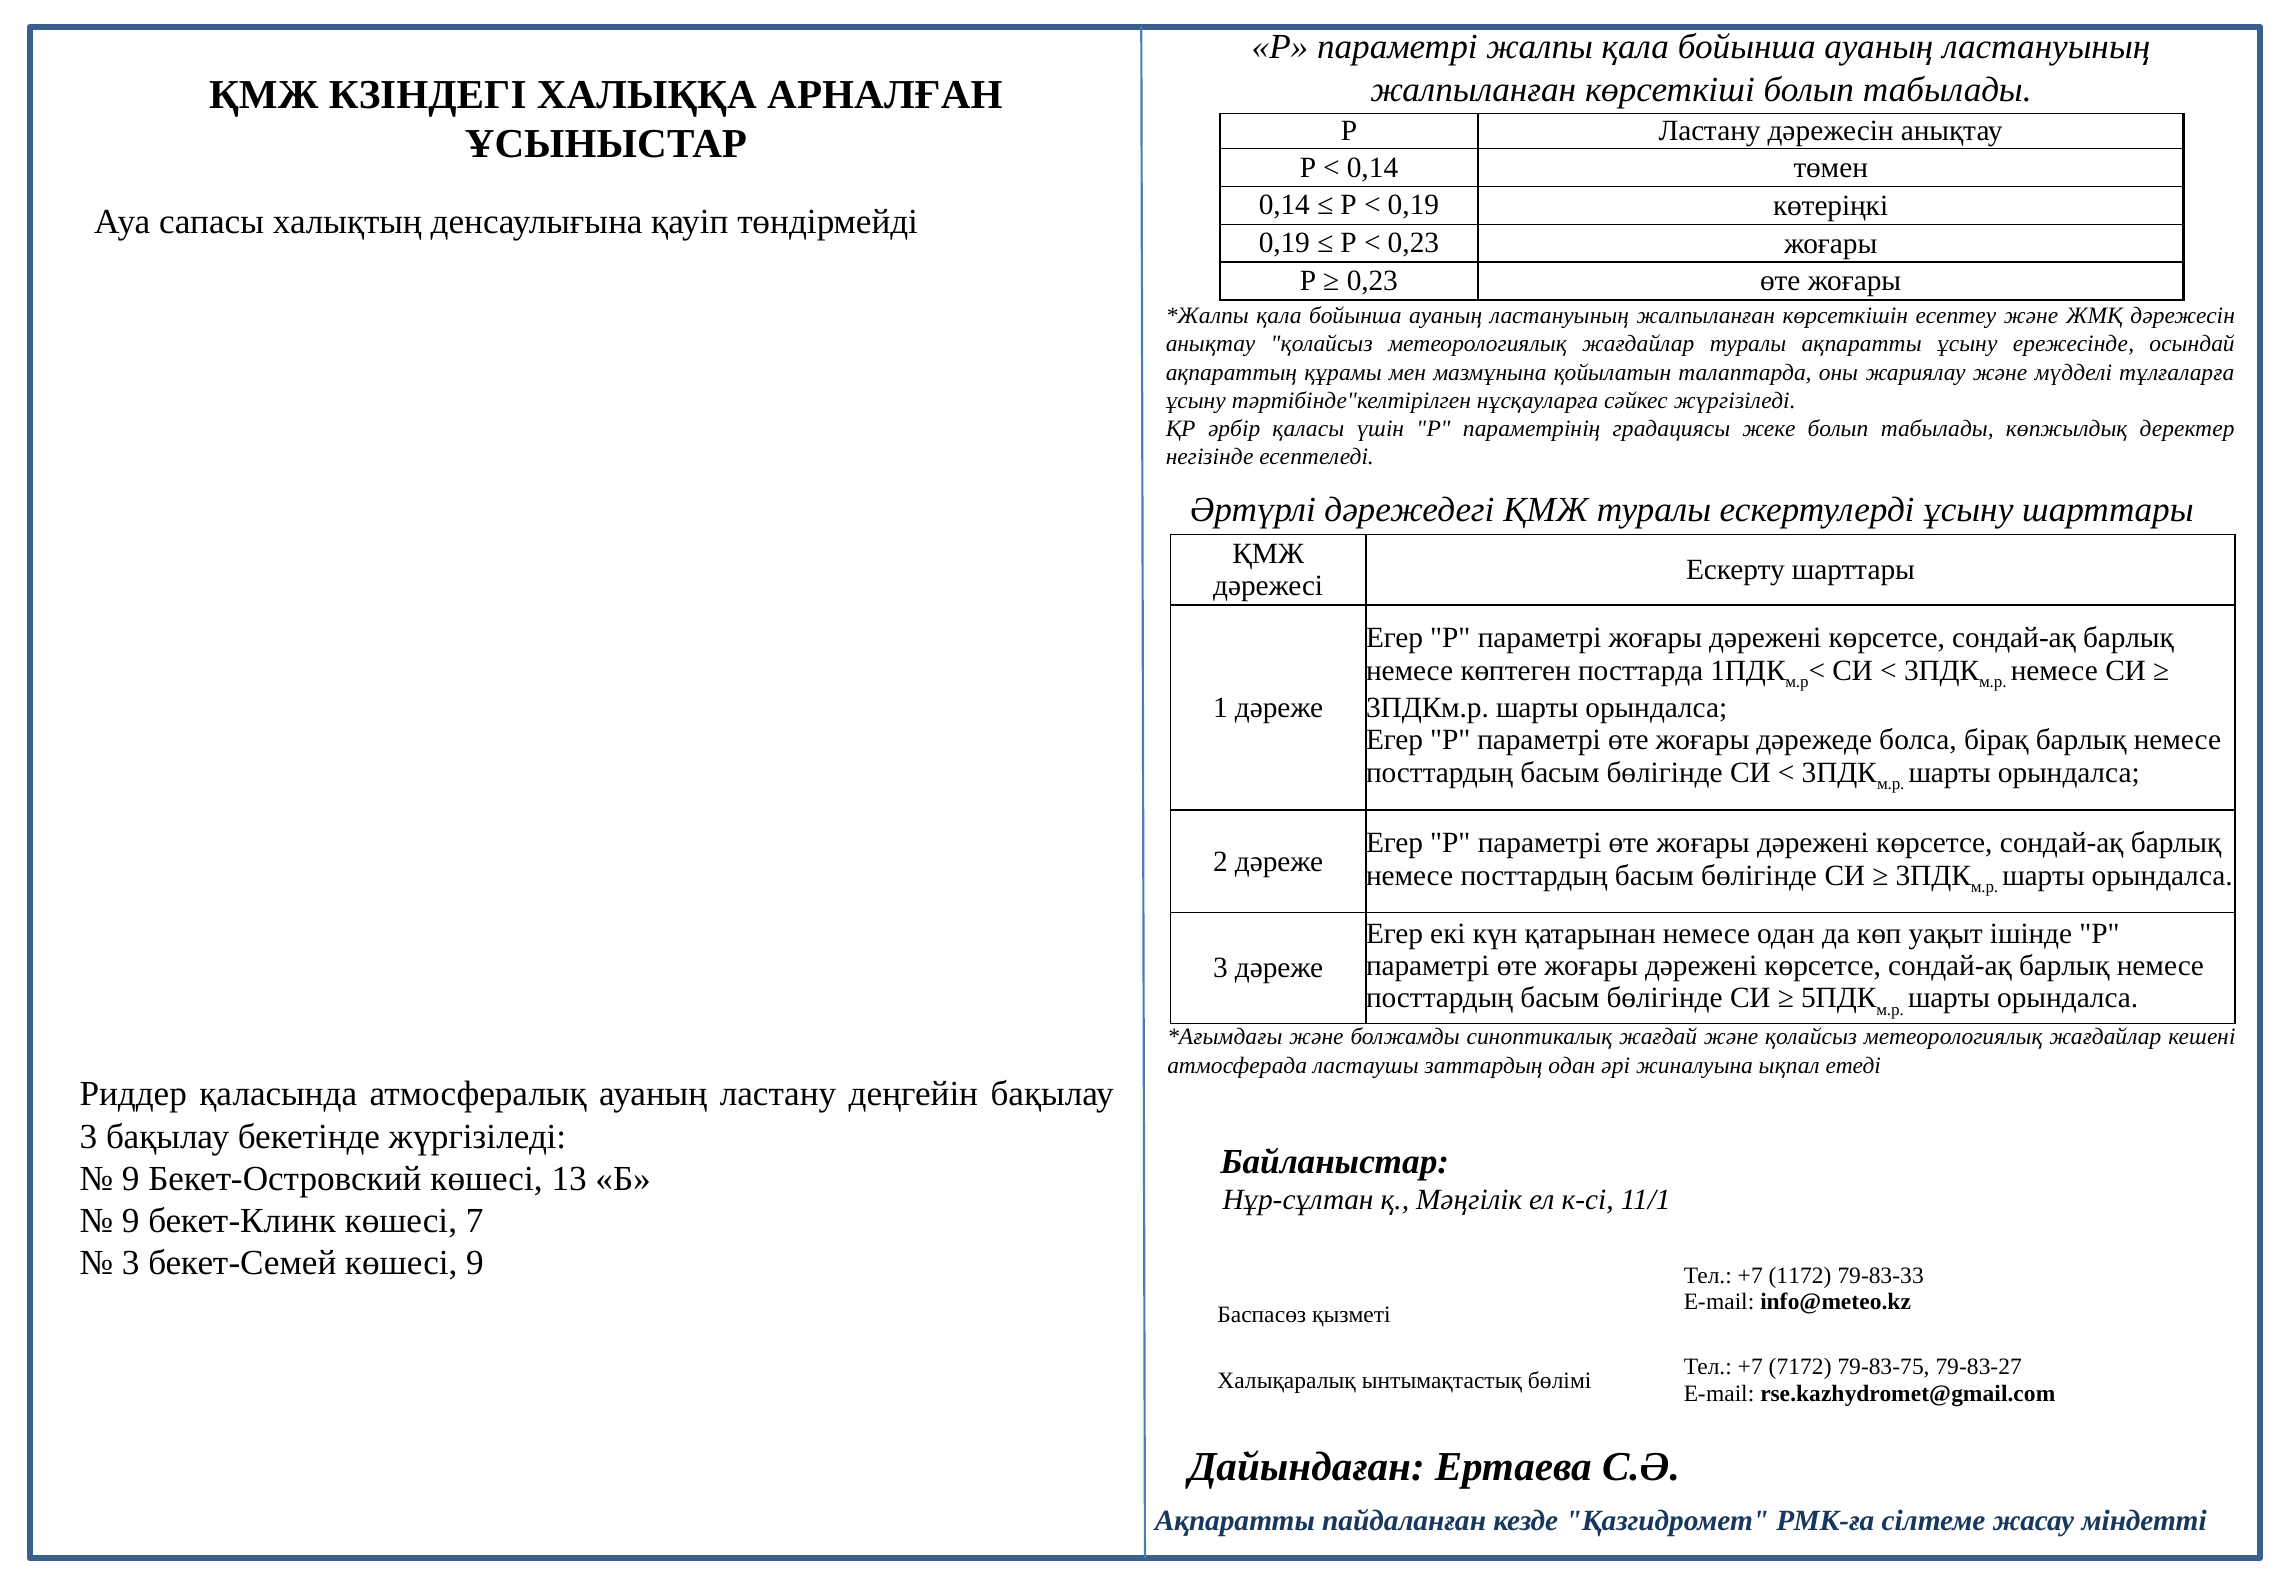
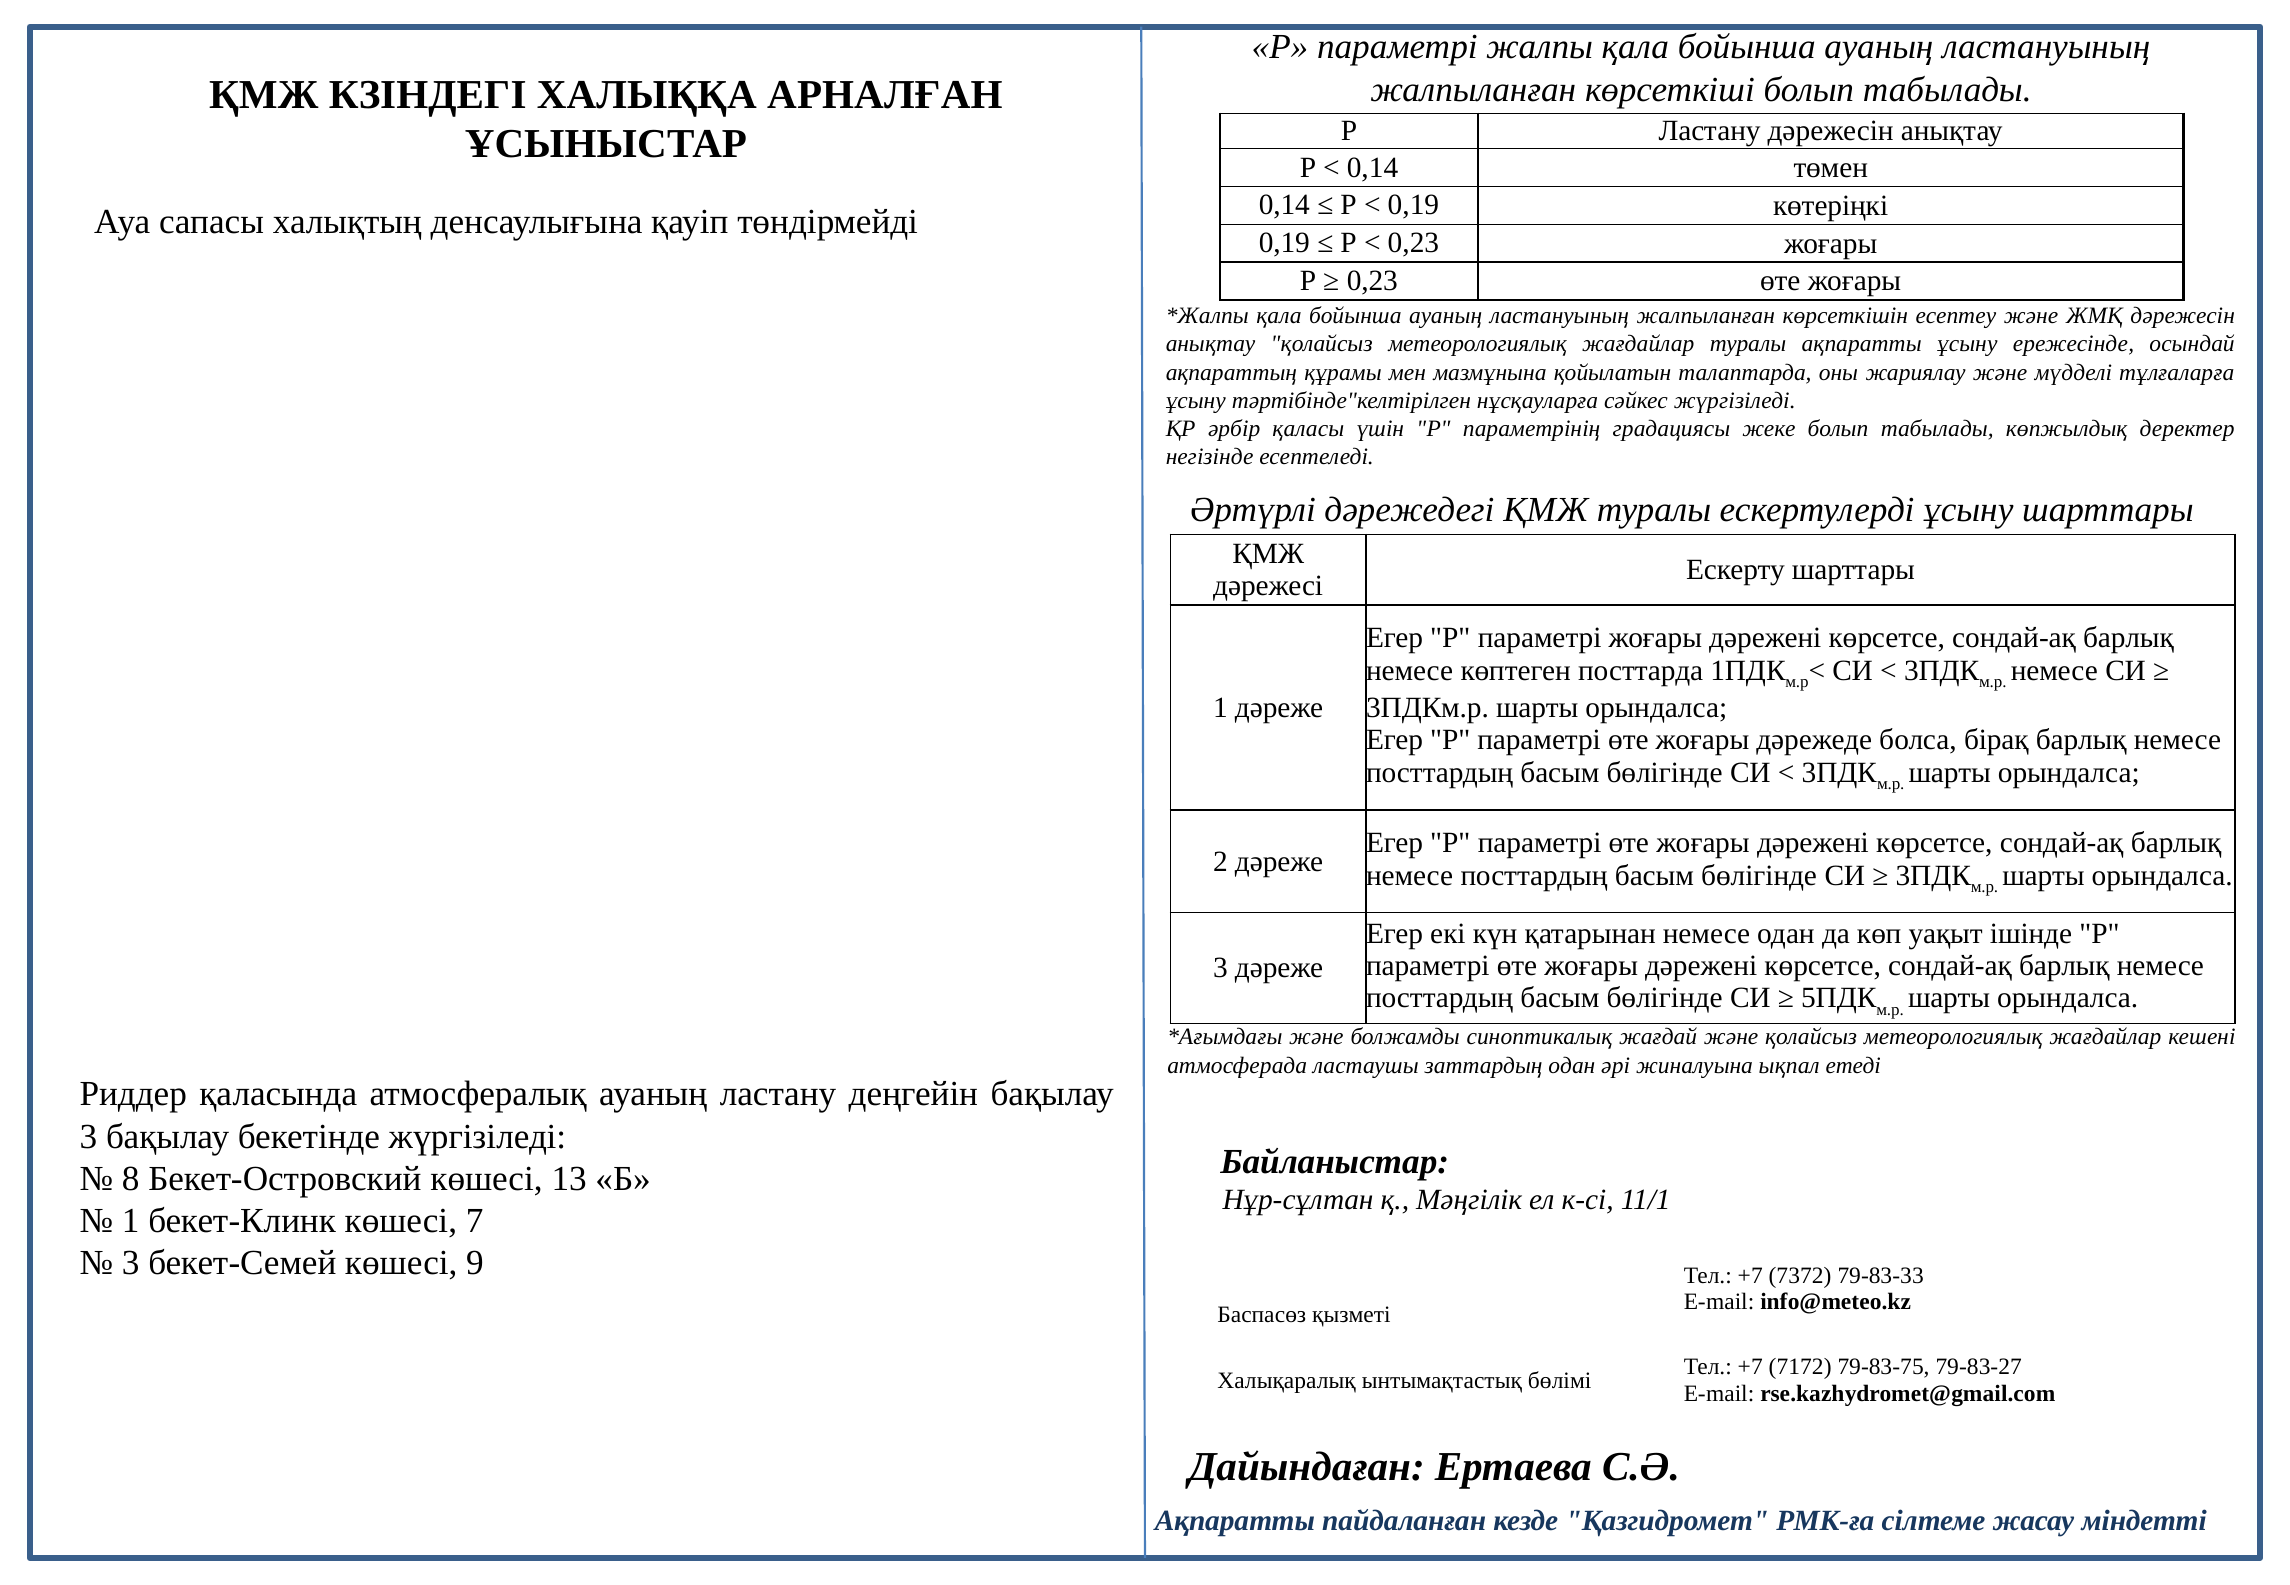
9: 9 -> 8 (131, 1179)
9: 9 -> 1 (131, 1221)
1172: 1172 -> 7372 (1800, 1276)
